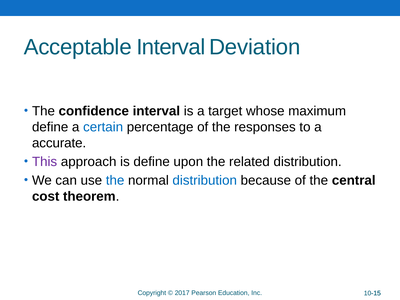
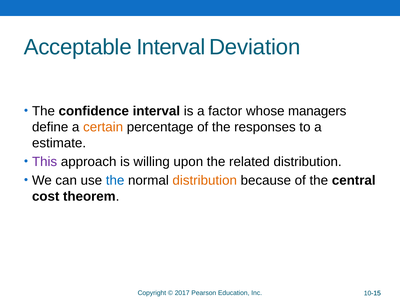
target: target -> factor (225, 111)
maximum: maximum -> managers (317, 111)
certain colour: blue -> orange (103, 127)
accurate: accurate -> estimate (59, 143)
is define: define -> willing (152, 162)
distribution colour: blue -> orange (205, 181)
